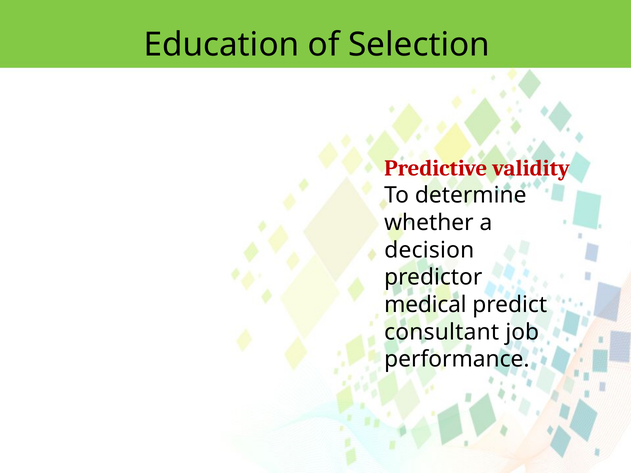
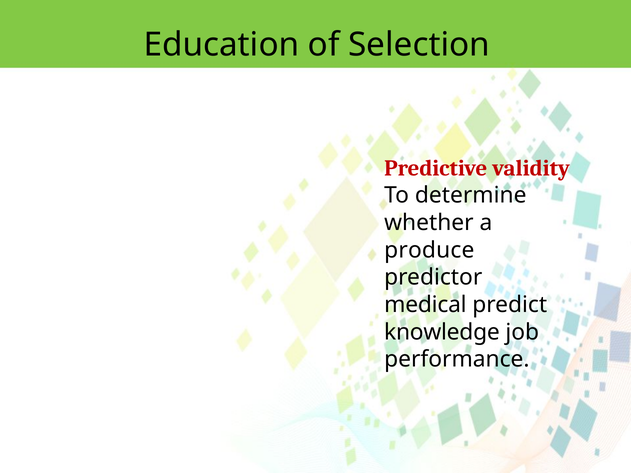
decision: decision -> produce (429, 250)
consultant: consultant -> knowledge (442, 332)
